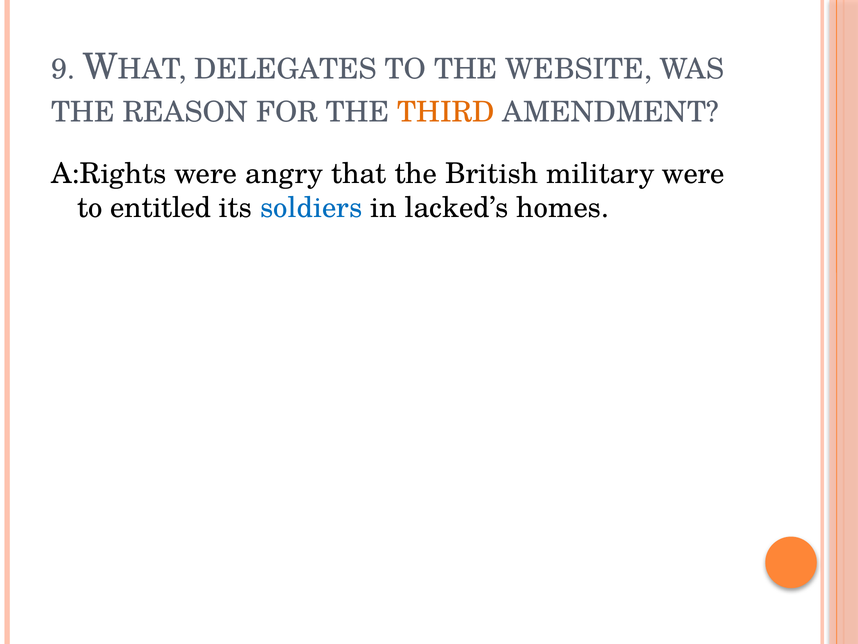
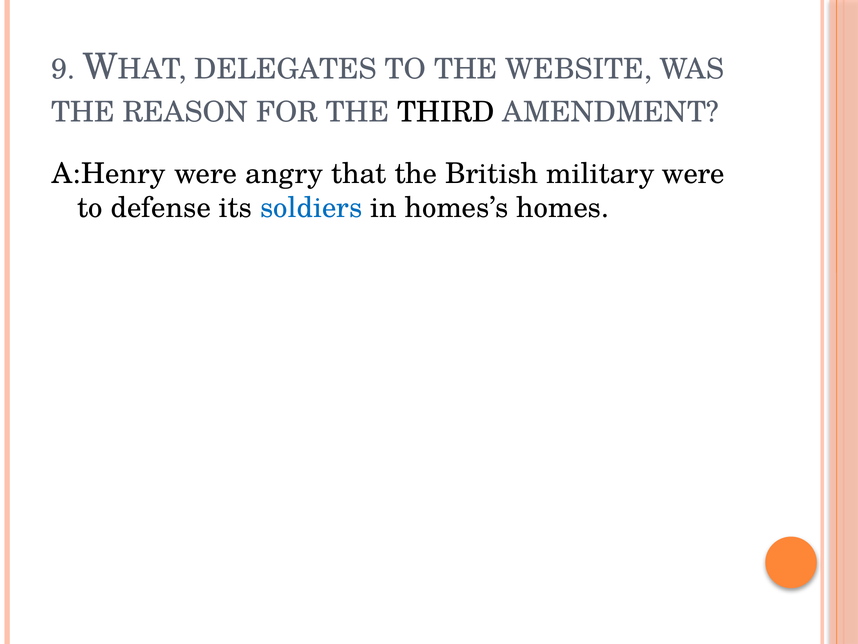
THIRD colour: orange -> black (446, 112)
A:Rights: A:Rights -> A:Henry (109, 174)
entitled: entitled -> defense (161, 208)
lacked’s: lacked’s -> homes’s (457, 208)
